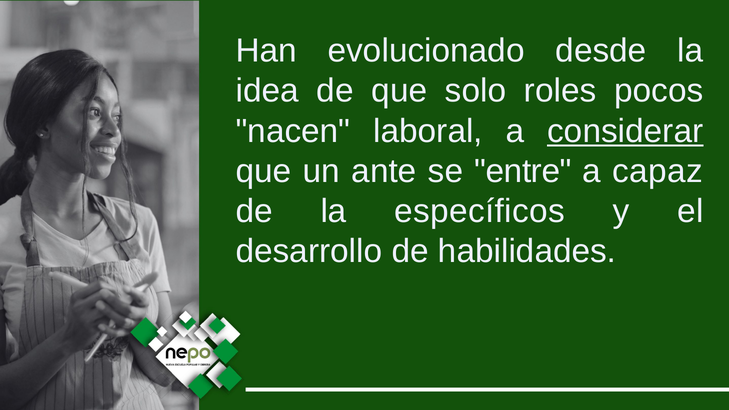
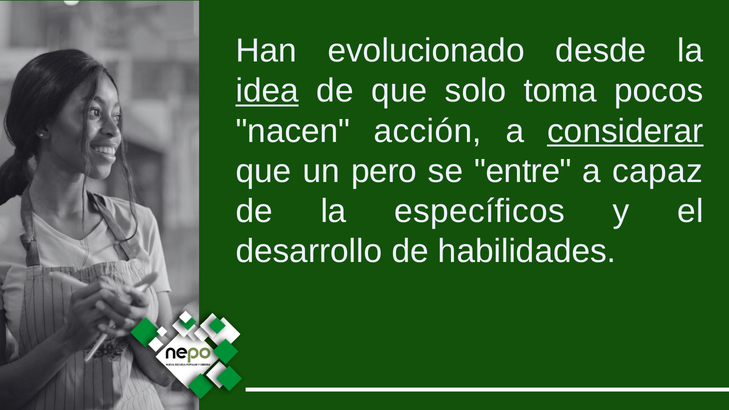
idea underline: none -> present (267, 91)
roles: roles -> toma (560, 91)
laboral: laboral -> acción (428, 131)
ante: ante -> pero (384, 171)
